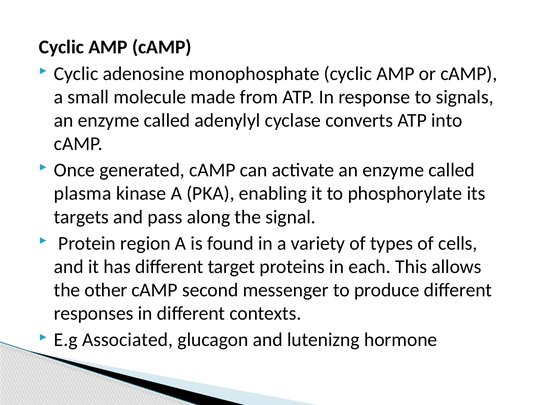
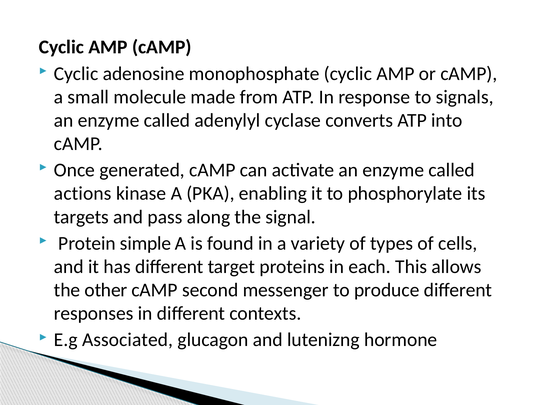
plasma: plasma -> actions (83, 194)
region: region -> simple (145, 243)
